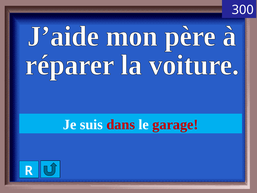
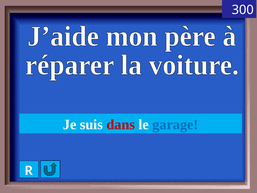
garage colour: red -> blue (175, 124)
